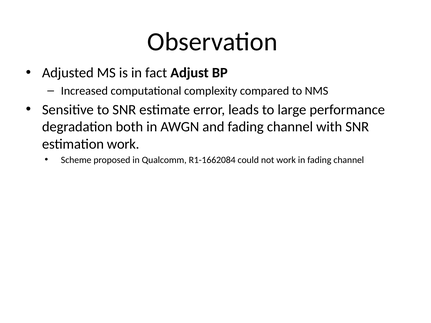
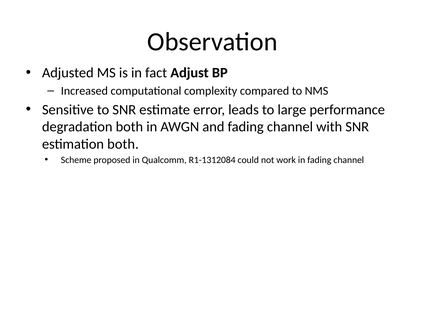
estimation work: work -> both (123, 144)
R1-1662084: R1-1662084 -> R1-1312084 (212, 160)
